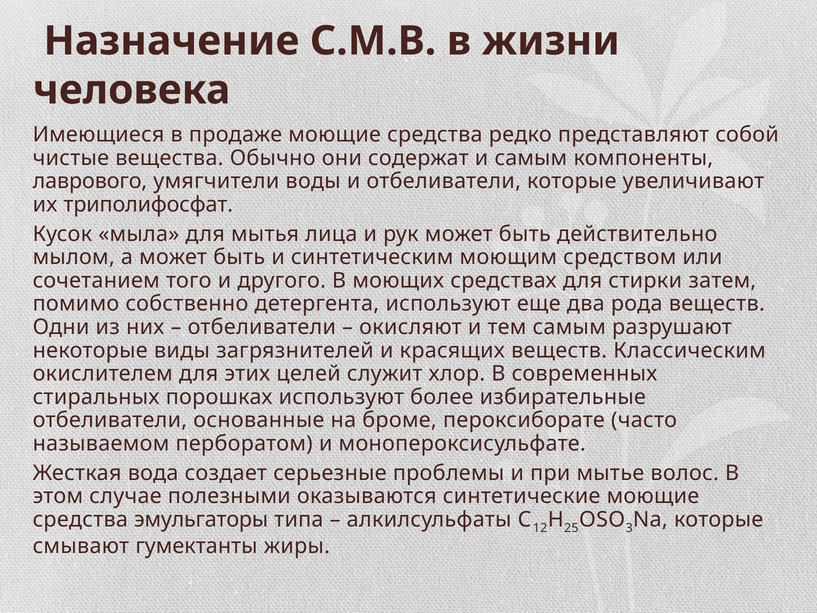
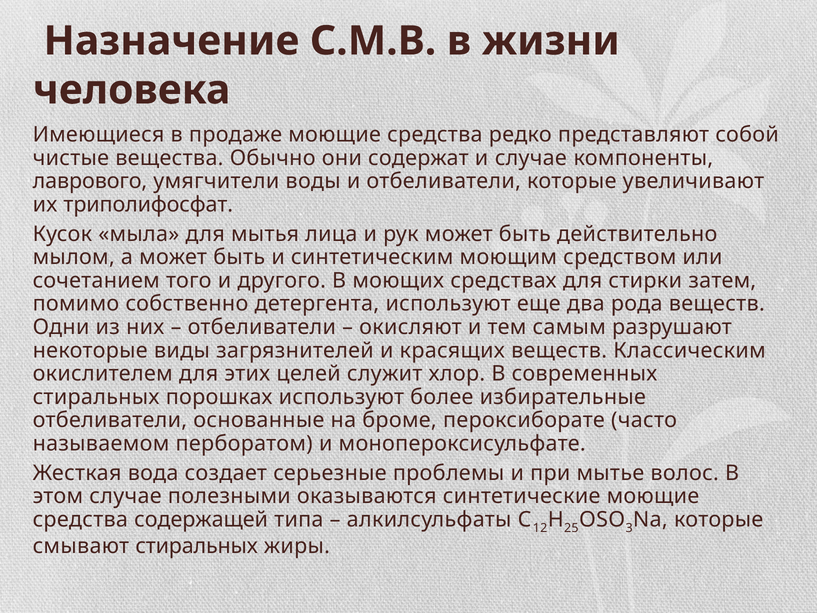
и самым: самым -> случае (531, 158)
эмульгаторы: эмульгаторы -> содержащей (201, 519)
смывают гумектанты: гумектанты -> стиральных (197, 546)
